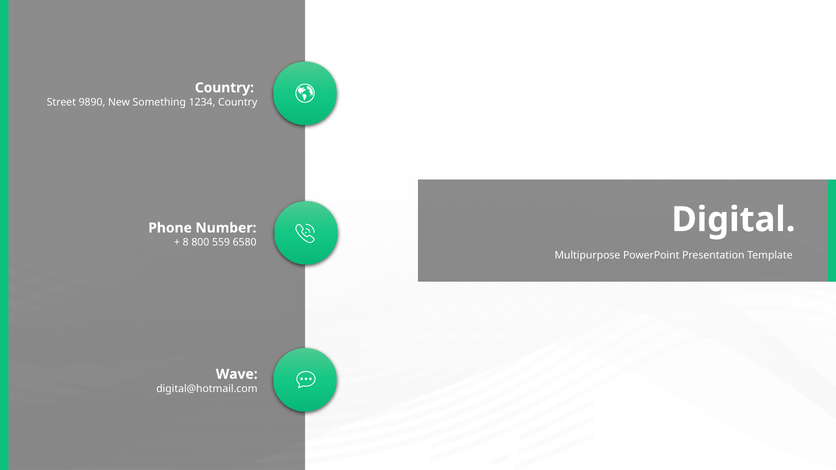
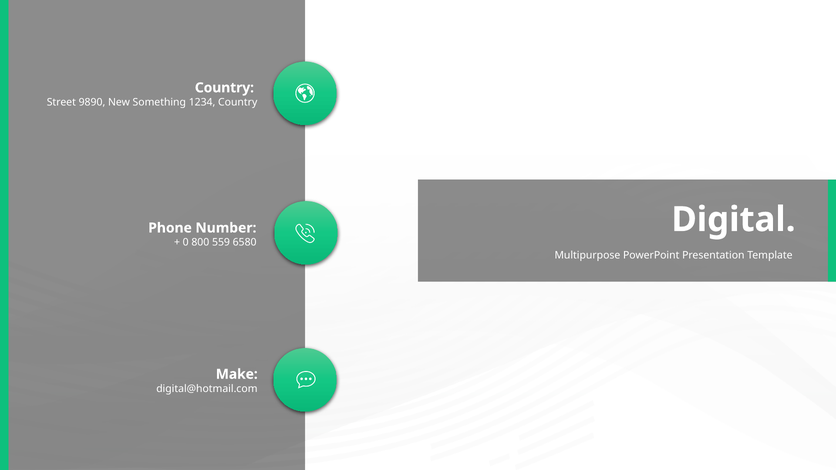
8: 8 -> 0 (186, 242)
Wave: Wave -> Make (237, 374)
